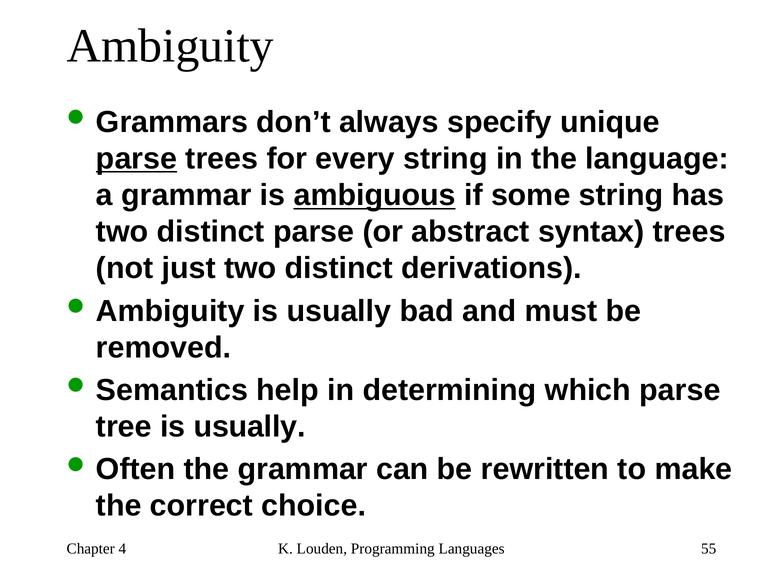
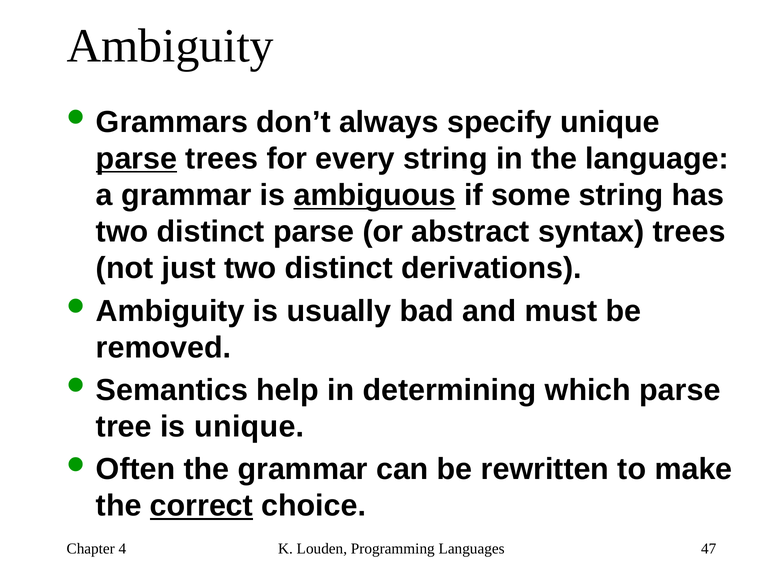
tree is usually: usually -> unique (249, 427)
correct underline: none -> present (201, 506)
55: 55 -> 47 (709, 549)
